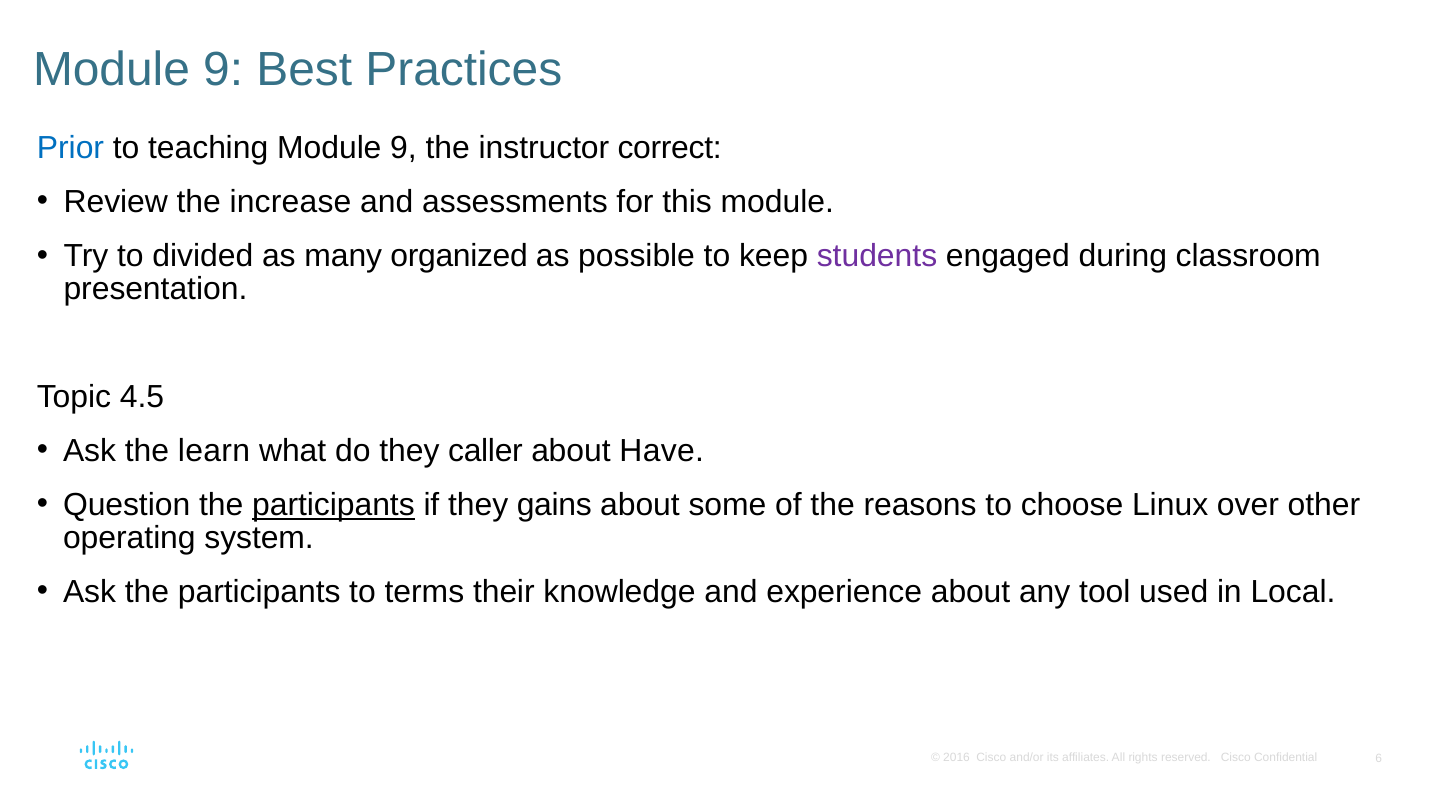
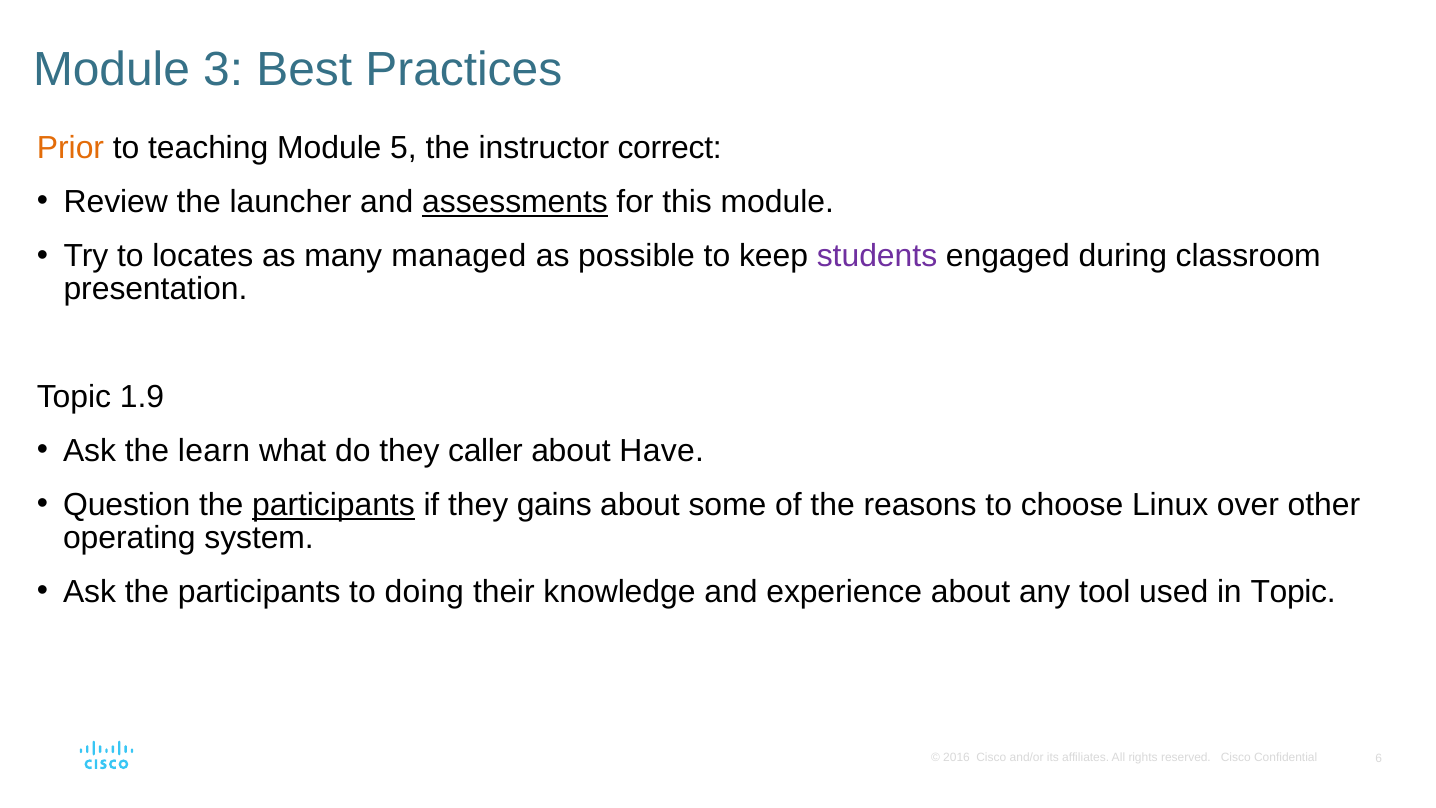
9: 9 -> 3 (223, 69)
Prior colour: blue -> orange (71, 148)
teaching Module 9: 9 -> 5 (404, 148)
increase: increase -> launcher (291, 202)
assessments underline: none -> present (515, 202)
divided: divided -> locates (203, 256)
organized: organized -> managed (459, 256)
4.5: 4.5 -> 1.9 (142, 397)
terms: terms -> doing (424, 591)
in Local: Local -> Topic (1293, 591)
